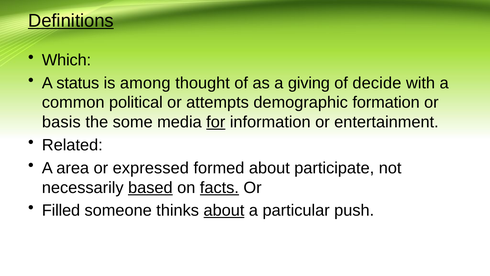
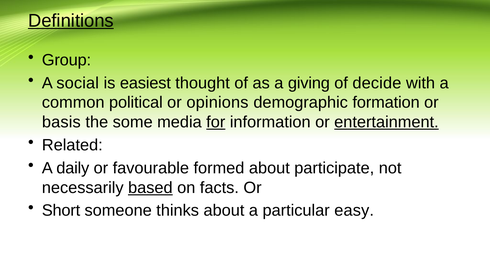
Which: Which -> Group (66, 60)
status: status -> social (78, 83)
among: among -> easiest (145, 83)
attempts: attempts -> opinions (217, 102)
entertainment underline: none -> present (386, 122)
area: area -> daily (73, 168)
expressed: expressed -> favourable (151, 168)
facts underline: present -> none (219, 187)
Filled: Filled -> Short (61, 210)
about underline: present -> none (224, 210)
push: push -> easy (354, 210)
